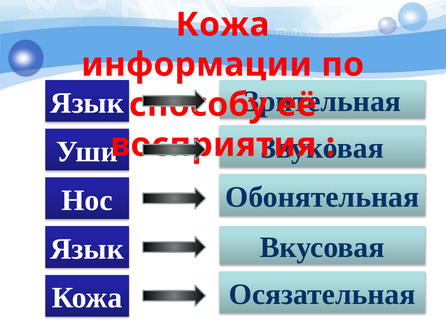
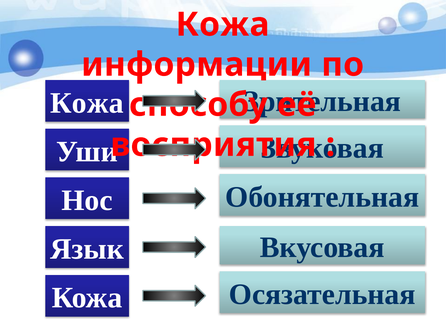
Язык: Язык -> Кожа (87, 103)
